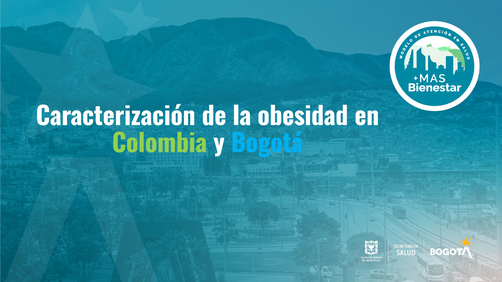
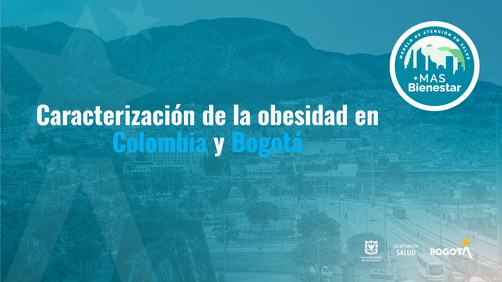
Colombia colour: light green -> light blue (160, 144)
